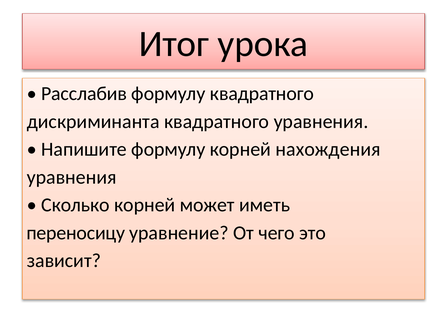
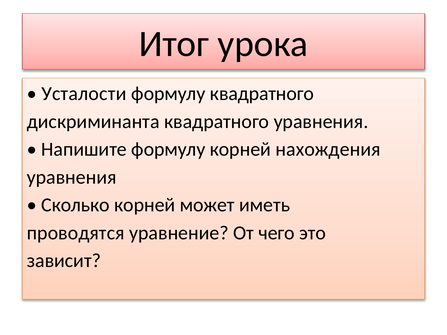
Расслабив: Расслабив -> Усталости (84, 94)
переносицу: переносицу -> проводятся (76, 233)
